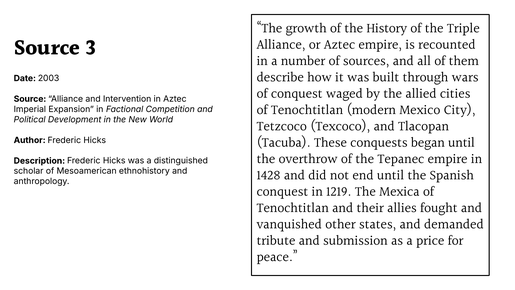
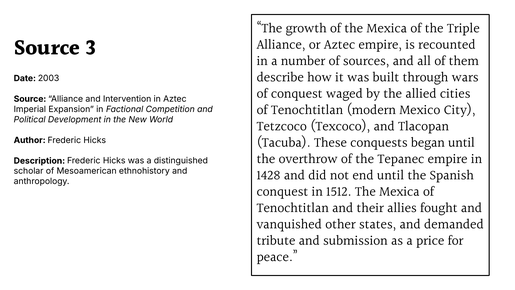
of the History: History -> Mexica (387, 29)
1219: 1219 -> 1512 (339, 192)
